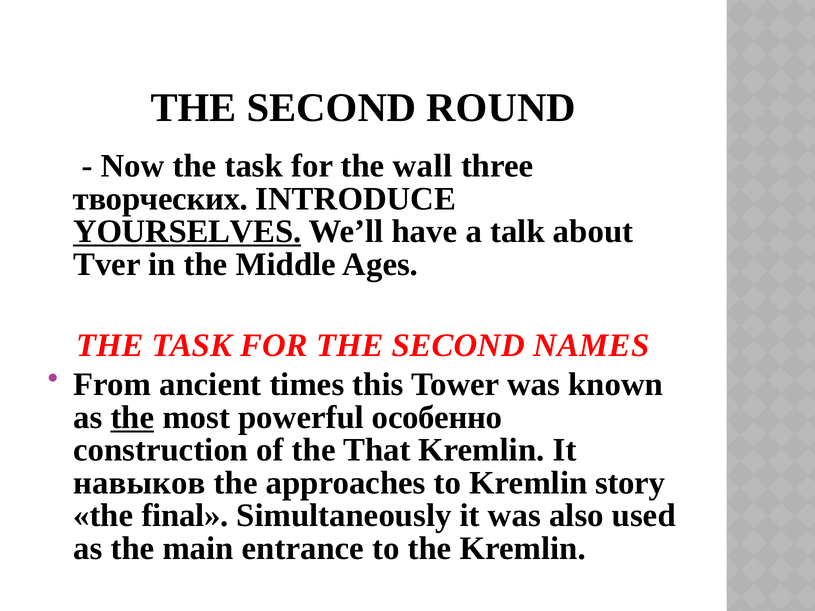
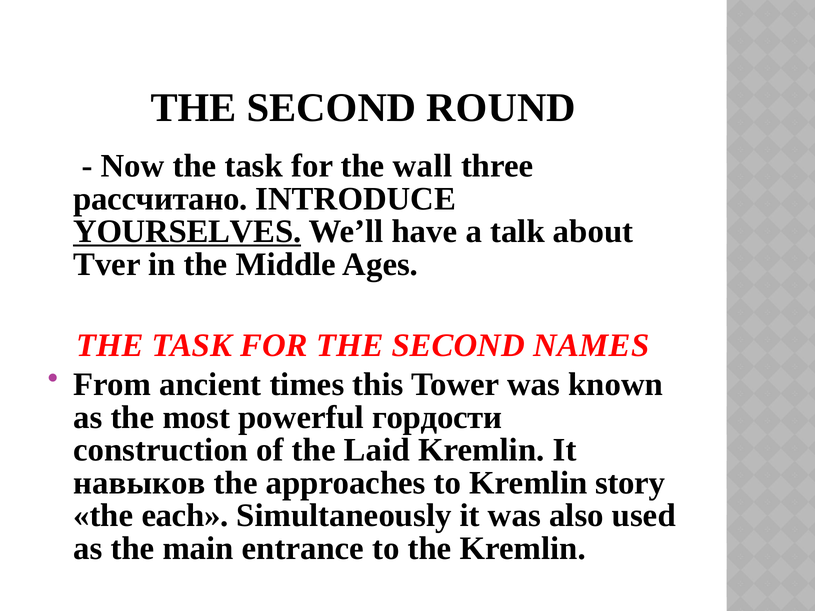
творческих: творческих -> рассчитано (160, 199)
the underline: present -> none (132, 417)
особенно: особенно -> гордости (437, 417)
That: That -> Laid (377, 450)
final: final -> each (185, 516)
